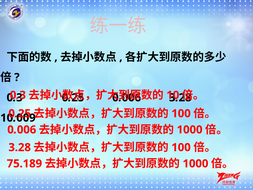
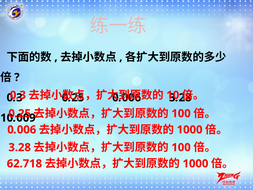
75.189: 75.189 -> 62.718 (24, 163)
